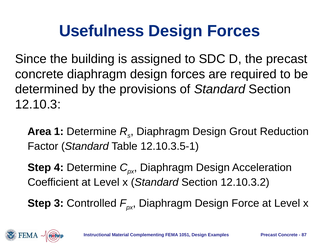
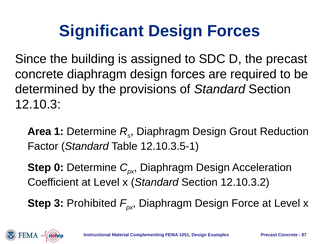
Usefulness: Usefulness -> Significant (101, 31)
4: 4 -> 0 (59, 167)
Controlled: Controlled -> Prohibited (92, 203)
